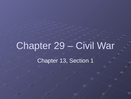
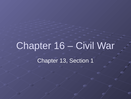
29: 29 -> 16 (59, 45)
